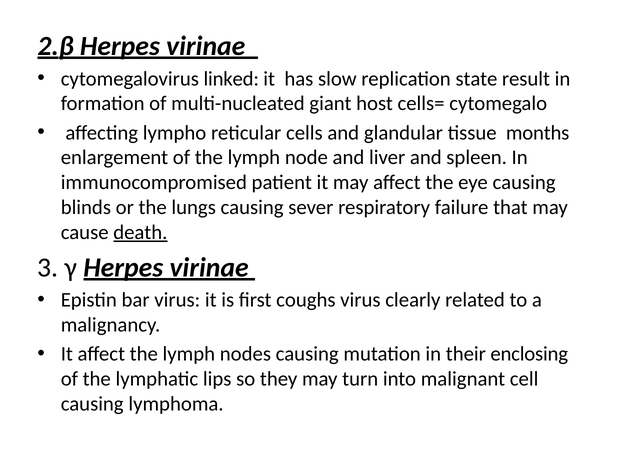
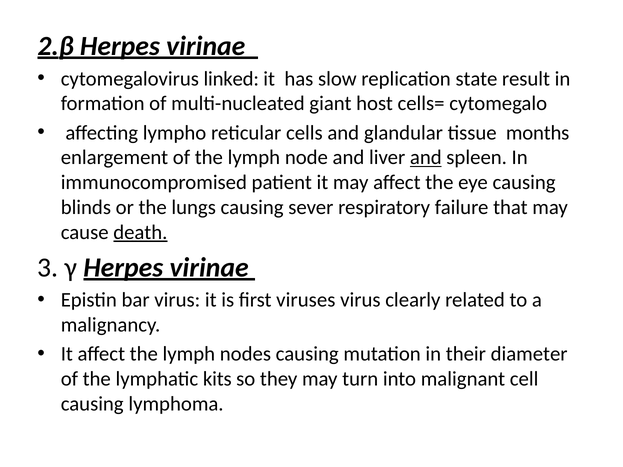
and underline: none -> present (426, 158)
coughs: coughs -> viruses (306, 300)
enclosing: enclosing -> diameter (529, 354)
lips: lips -> kits (217, 379)
